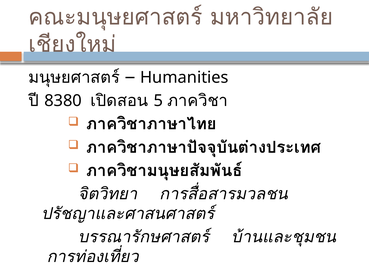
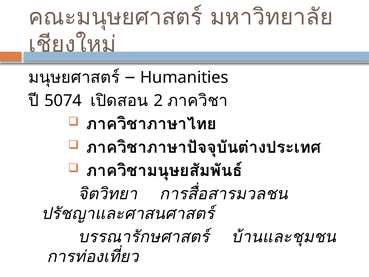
8380: 8380 -> 5074 (63, 101)
5: 5 -> 2 (158, 101)
